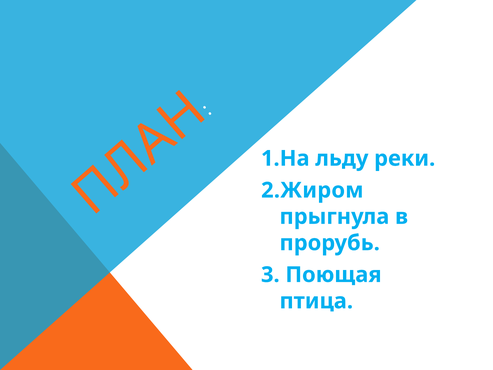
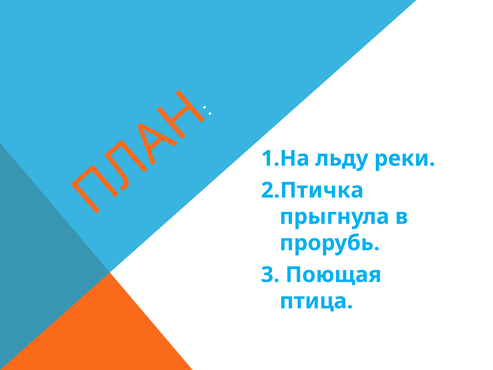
2.Жиром: 2.Жиром -> 2.Птичка (312, 190)
